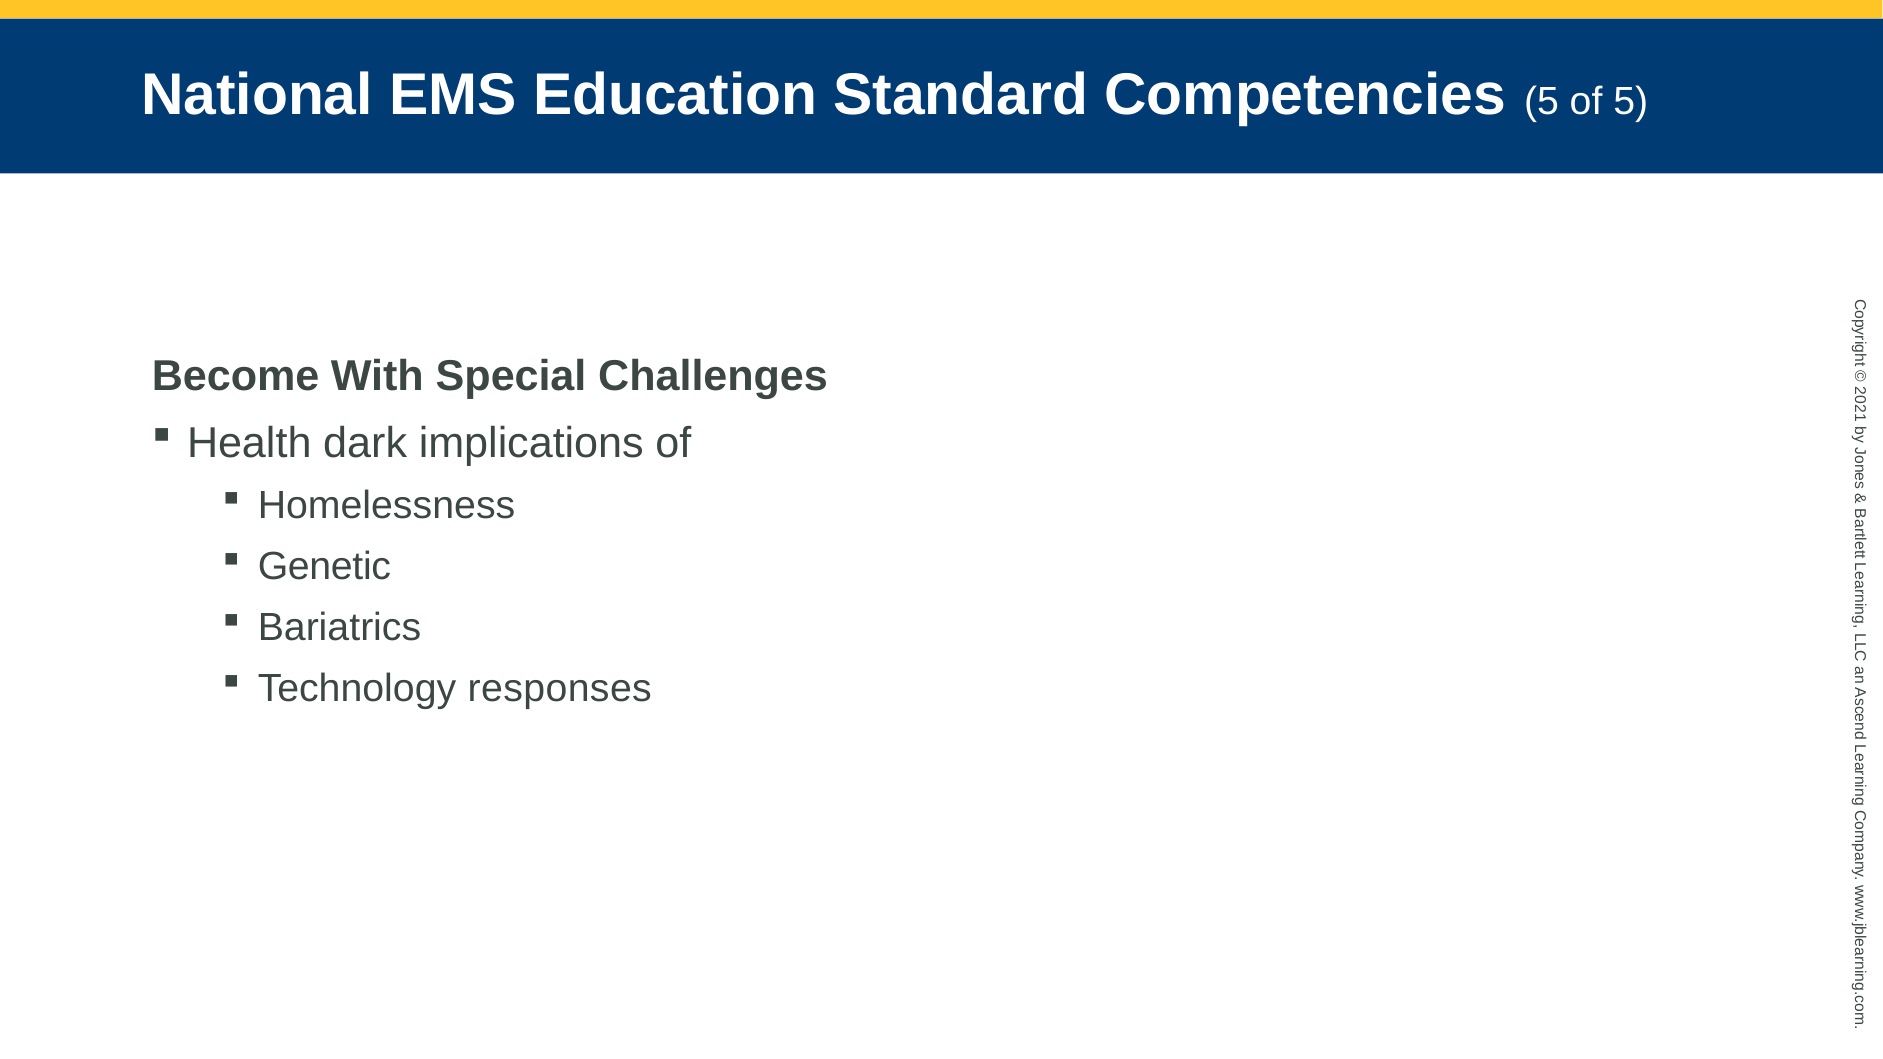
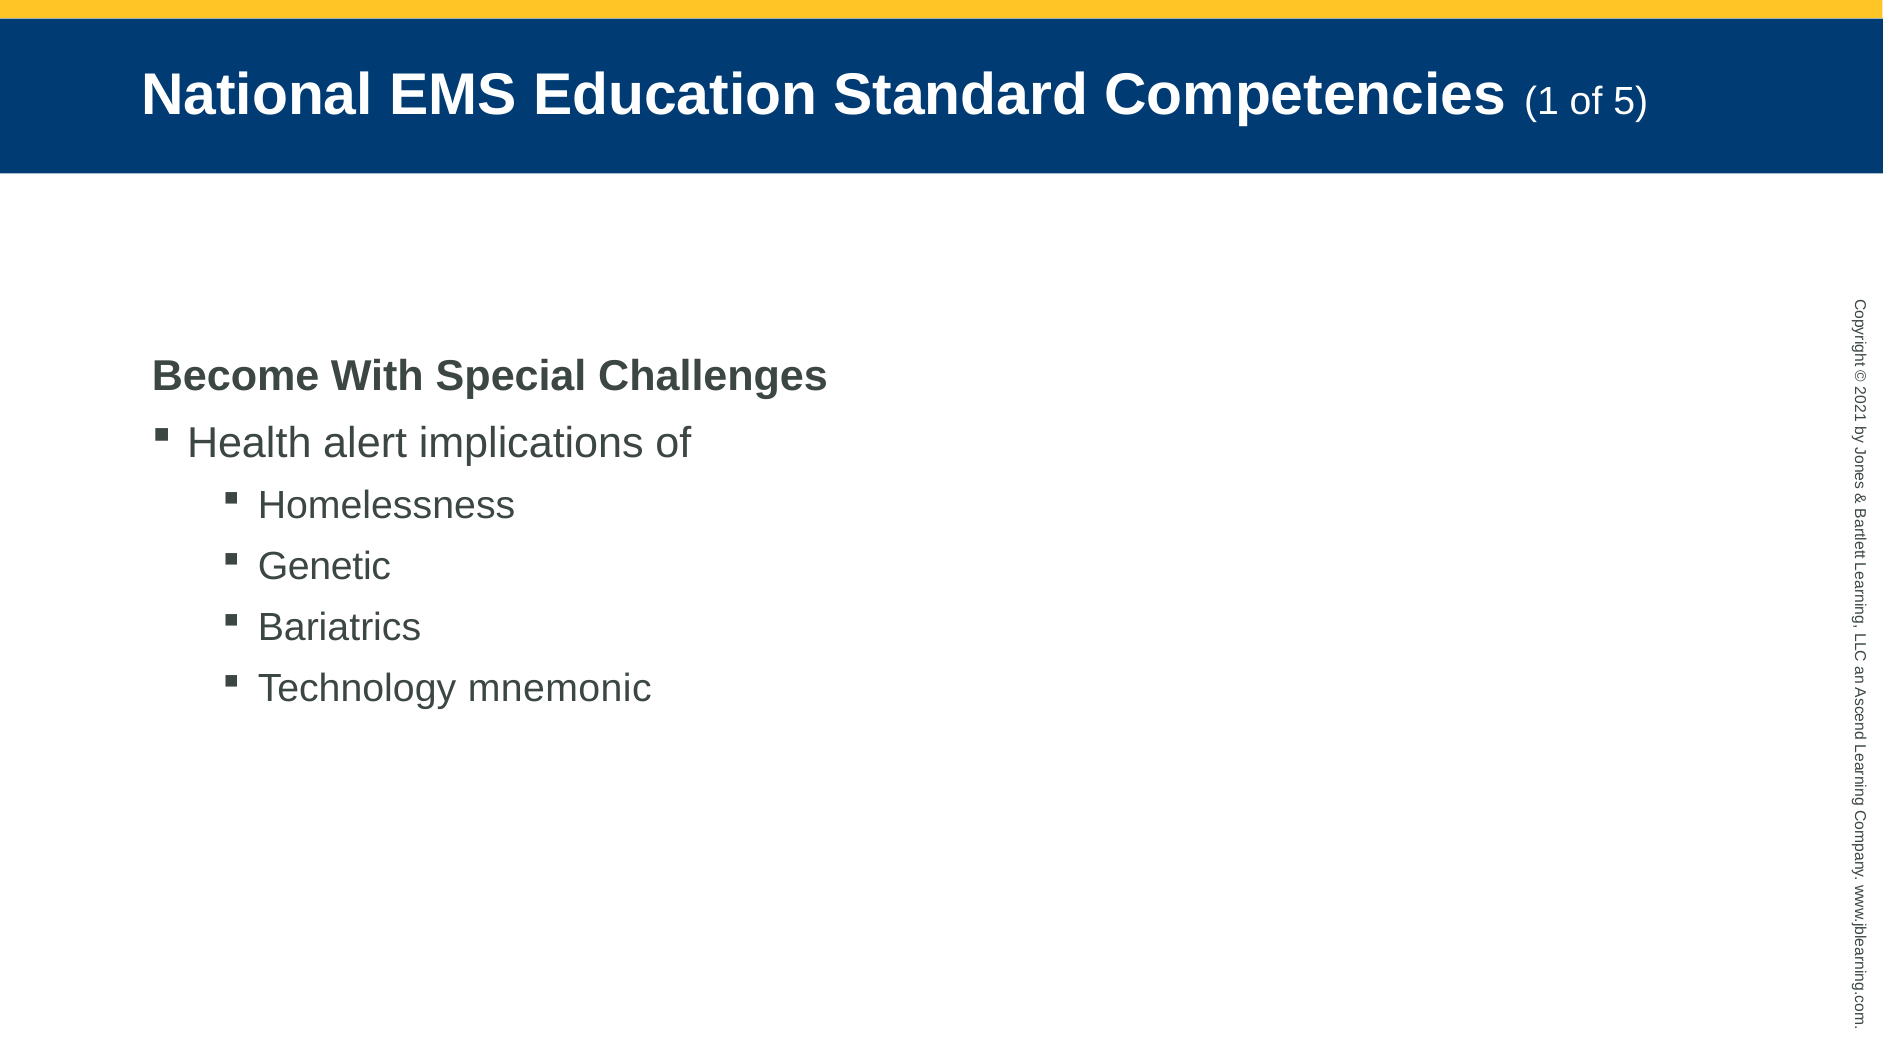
Competencies 5: 5 -> 1 (1541, 101)
dark: dark -> alert (365, 443)
responses: responses -> mnemonic (560, 689)
